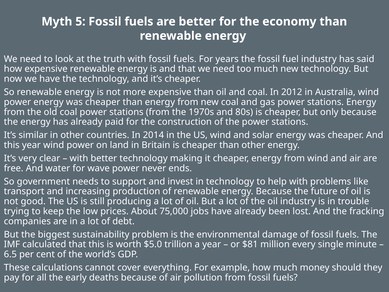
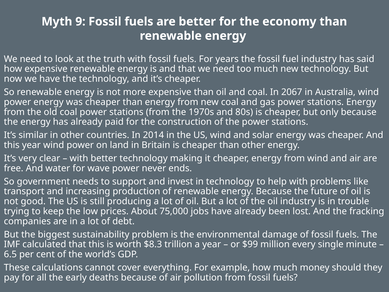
5: 5 -> 9 (80, 22)
2012: 2012 -> 2067 (292, 92)
$5.0: $5.0 -> $8.3 (153, 244)
$81: $81 -> $99 (250, 244)
